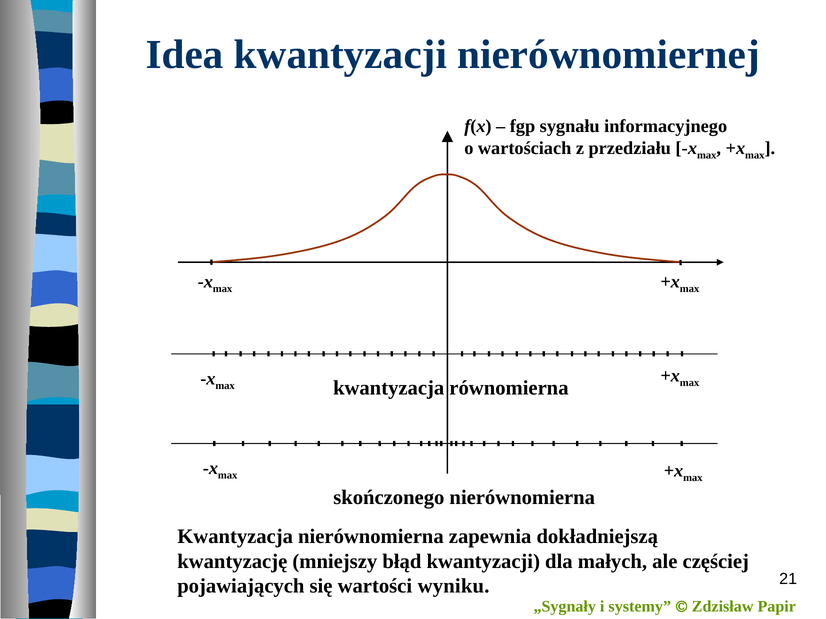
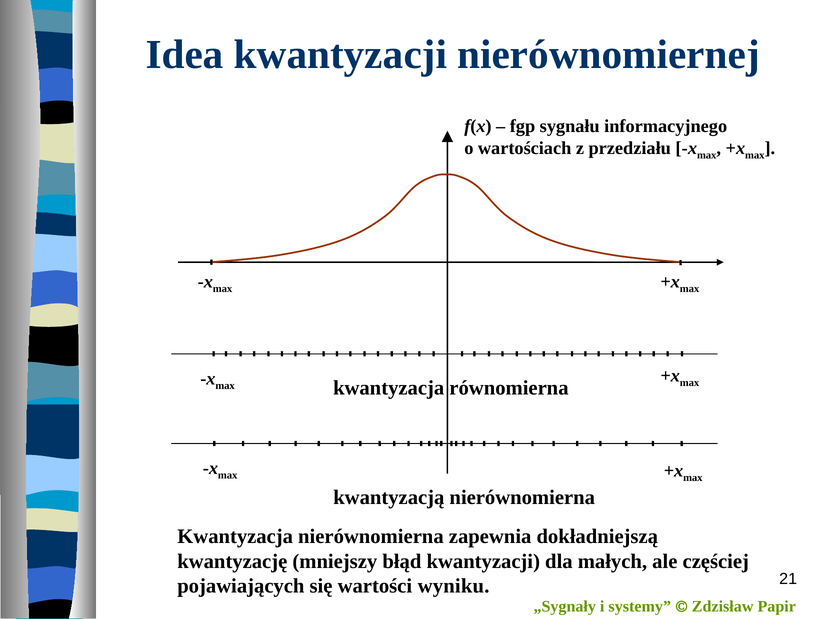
skończonego: skończonego -> kwantyzacją (389, 498)
